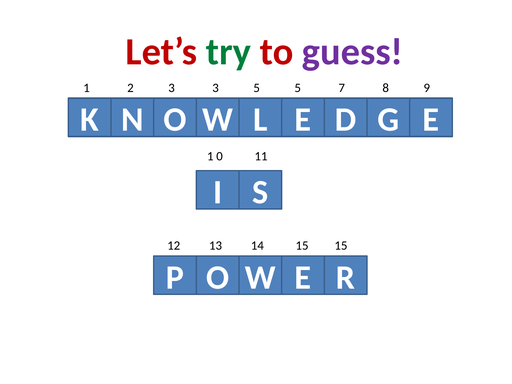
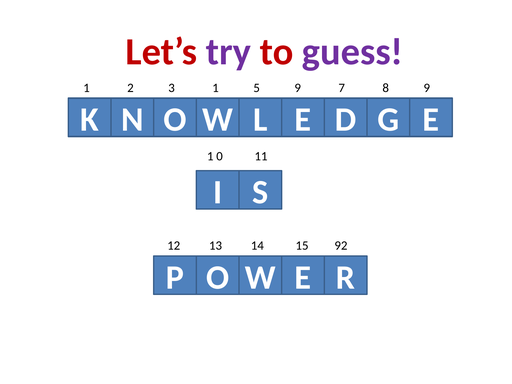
try colour: green -> purple (228, 52)
3 3: 3 -> 1 (216, 88)
5 5: 5 -> 9 (298, 88)
15 15: 15 -> 92 (341, 246)
